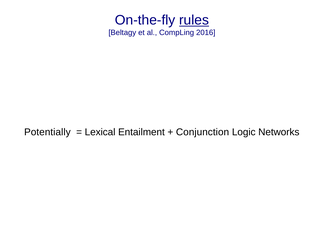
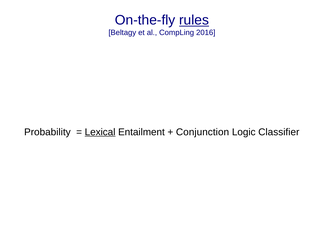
Potentially: Potentially -> Probability (47, 132)
Lexical underline: none -> present (100, 132)
Networks: Networks -> Classifier (279, 132)
